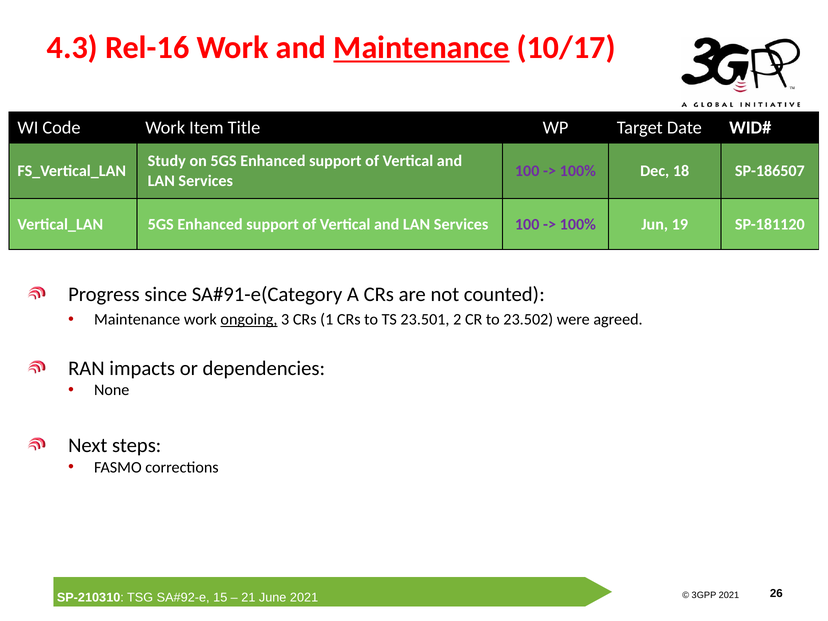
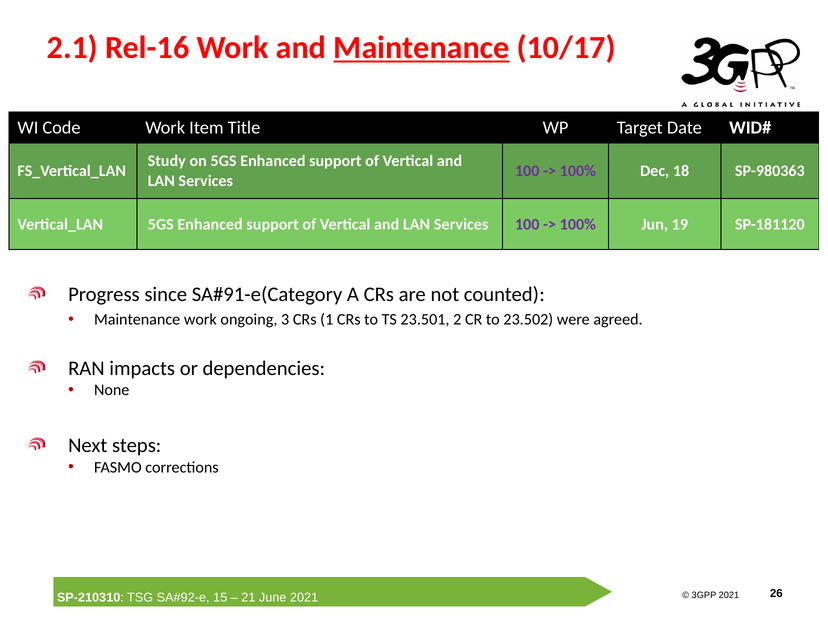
4.3: 4.3 -> 2.1 (72, 48)
SP-186507: SP-186507 -> SP-980363 (770, 171)
ongoing underline: present -> none (249, 320)
